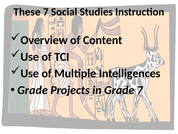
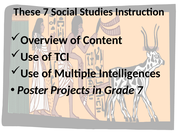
Grade: Grade -> Poster (33, 90)
